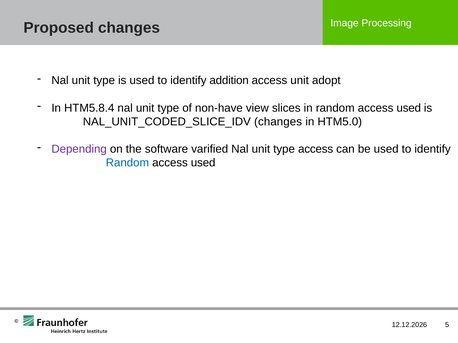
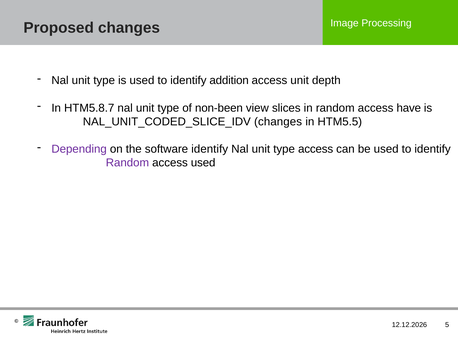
adopt: adopt -> depth (326, 81)
HTM5.8.4: HTM5.8.4 -> HTM5.8.7 (89, 108)
non-have: non-have -> non-been (219, 108)
in random access used: used -> have (409, 108)
HTM5.0: HTM5.0 -> HTM5.5 (340, 122)
software varified: varified -> identify (210, 149)
Random colour: blue -> purple (127, 163)
